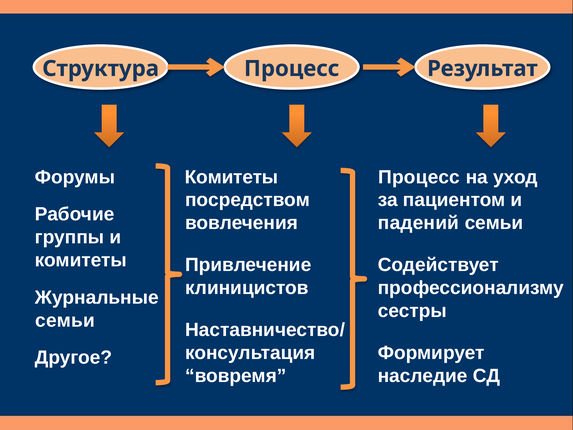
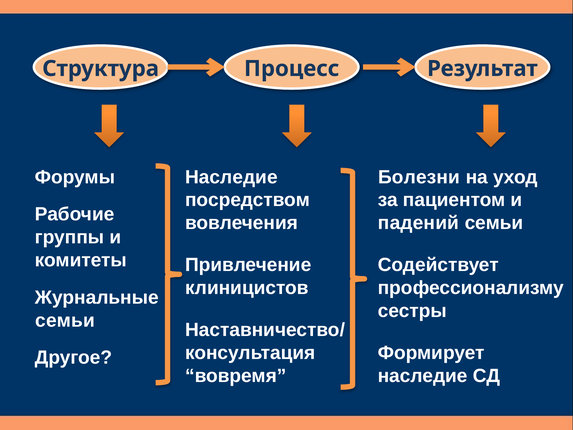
Комитеты: Комитеты -> Наследие (231, 177)
Процесс: Процесс -> Болезни (419, 177)
